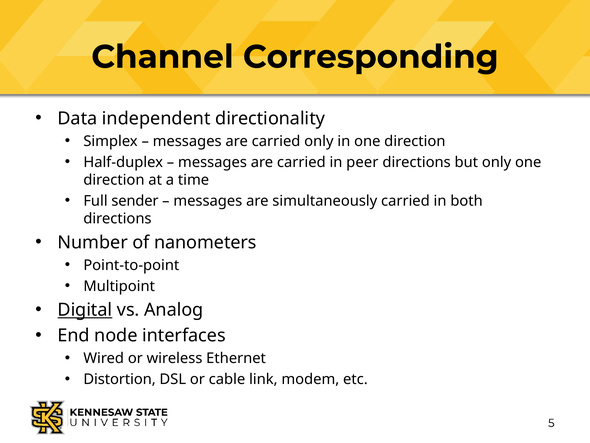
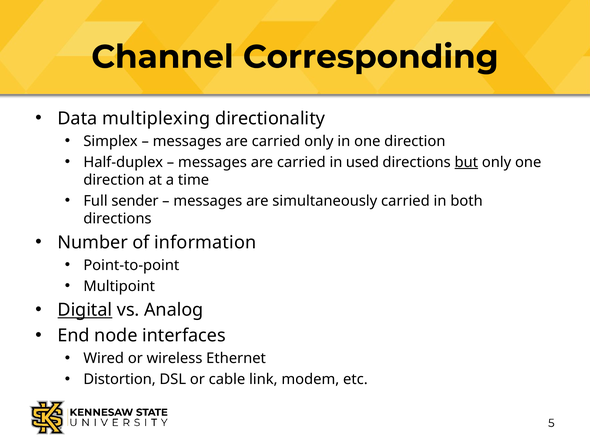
independent: independent -> multiplexing (156, 118)
peer: peer -> used (362, 162)
but underline: none -> present (466, 162)
nanometers: nanometers -> information (205, 242)
